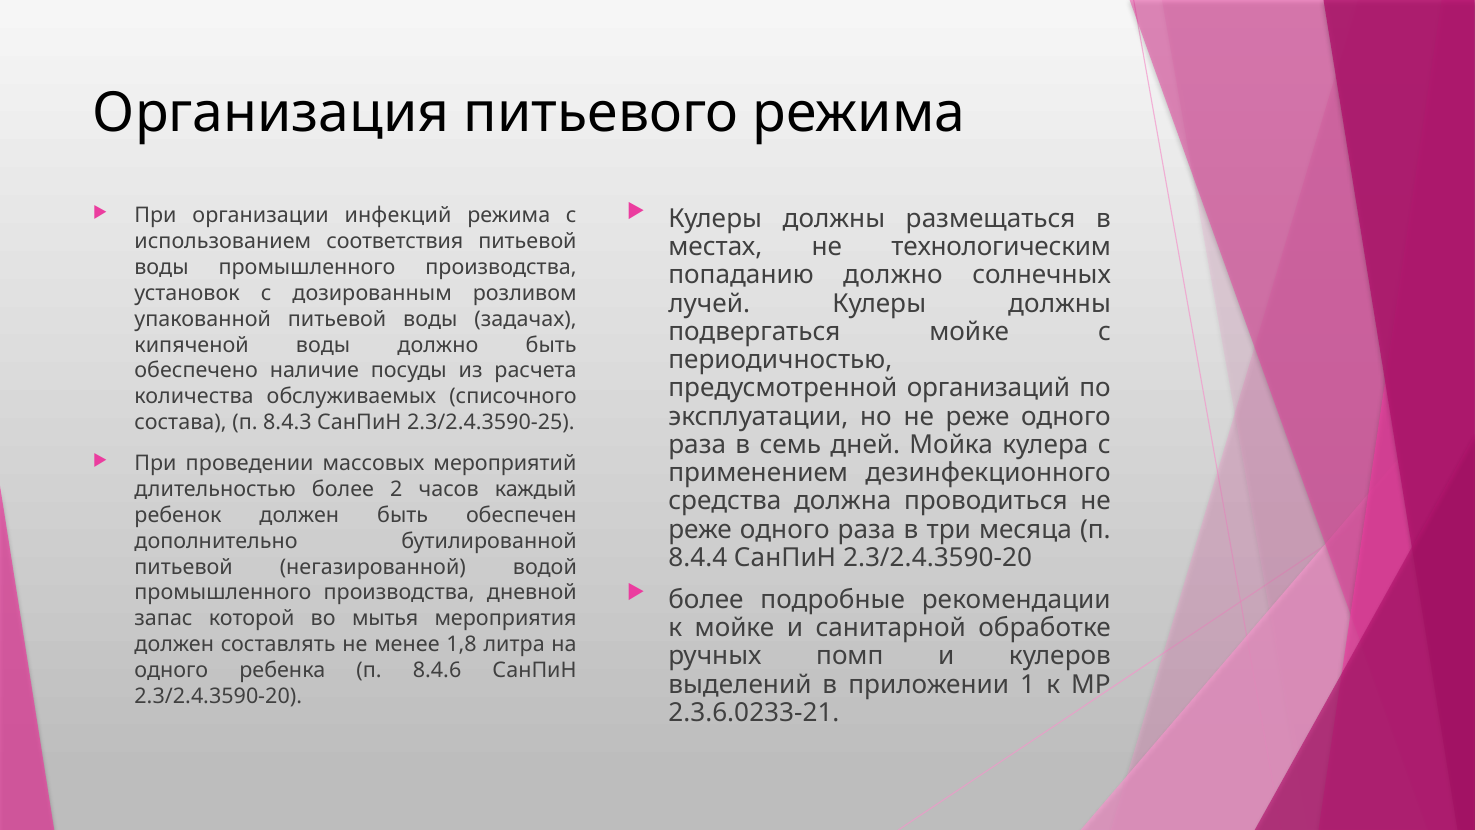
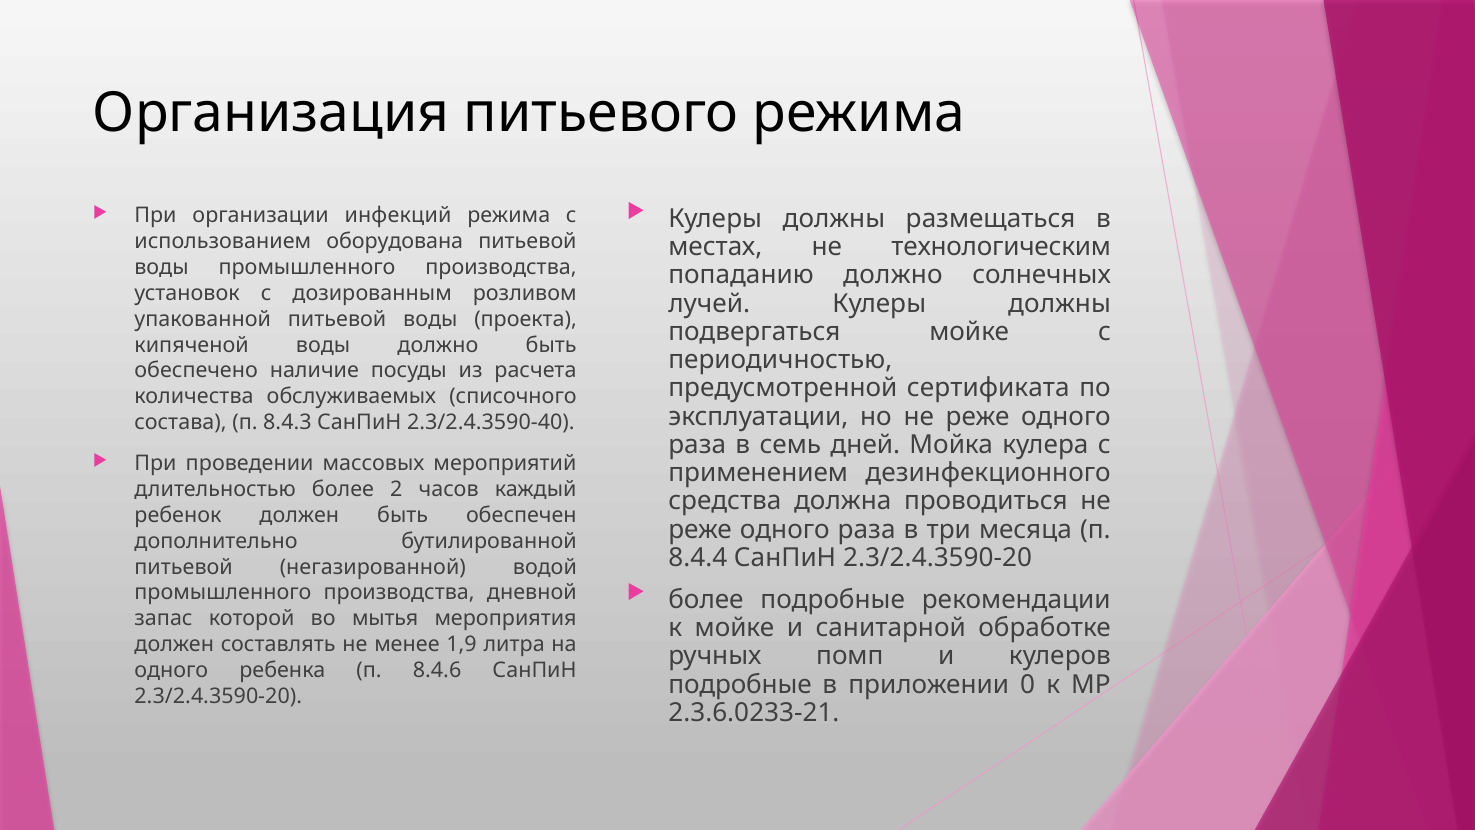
соответствия: соответствия -> оборудована (395, 241)
задачах: задачах -> проекта (526, 319)
организаций: организаций -> сертификата (988, 388)
2.3/2.4.3590-25: 2.3/2.4.3590-25 -> 2.3/2.4.3590-40 (491, 422)
1,8: 1,8 -> 1,9 (462, 644)
выделений: выделений -> подробные (740, 684)
1: 1 -> 0 (1028, 684)
